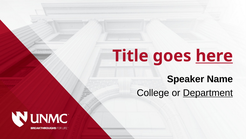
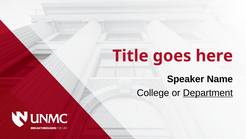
here underline: present -> none (214, 56)
